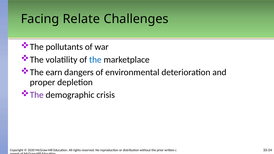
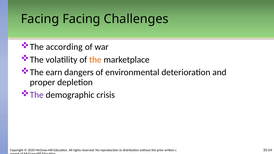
Facing Relate: Relate -> Facing (81, 19)
pollutants: pollutants -> according (64, 47)
the colour: blue -> orange (95, 60)
